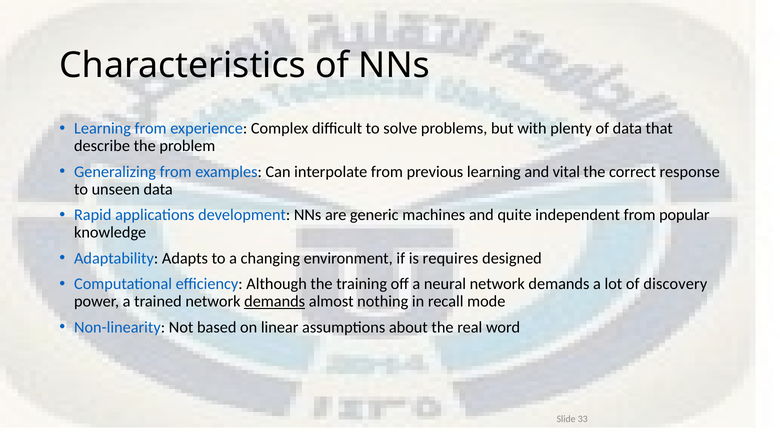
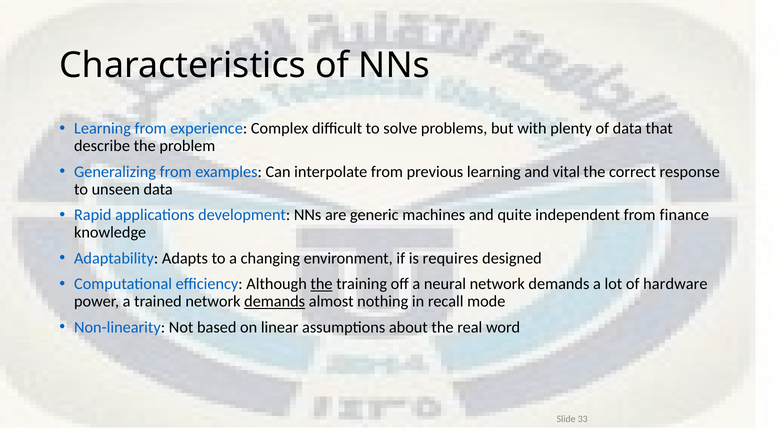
popular: popular -> finance (684, 215)
the underline: none -> present (322, 284)
discovery: discovery -> hardware (675, 284)
